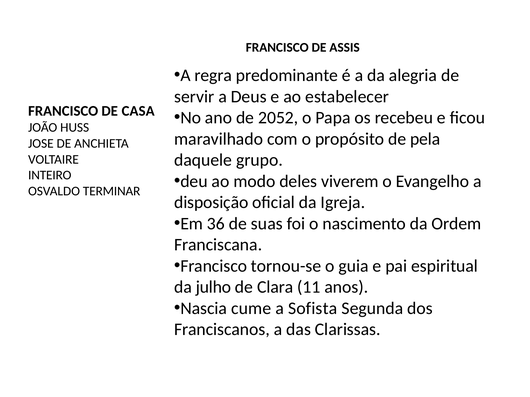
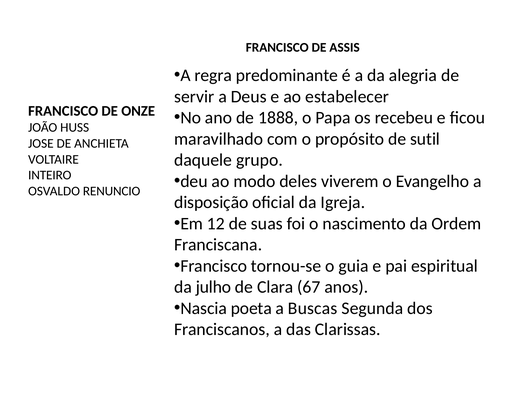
CASA: CASA -> ONZE (138, 111)
2052: 2052 -> 1888 (278, 118)
pela: pela -> sutil (425, 139)
TERMINAR: TERMINAR -> RENUNCIO (112, 191)
36: 36 -> 12 (216, 224)
11: 11 -> 67 (309, 287)
cume: cume -> poeta (251, 309)
Sofista: Sofista -> Buscas (313, 309)
